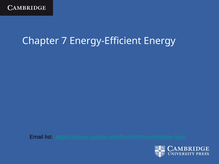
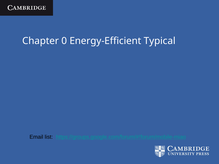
7: 7 -> 0 (64, 41)
Energy: Energy -> Typical (160, 41)
